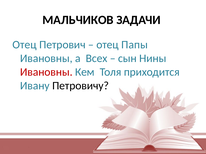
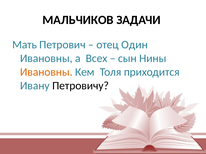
Отец: Отец -> Мать (25, 45)
Папы: Папы -> Один (135, 45)
Ивановны colour: red -> orange (46, 72)
